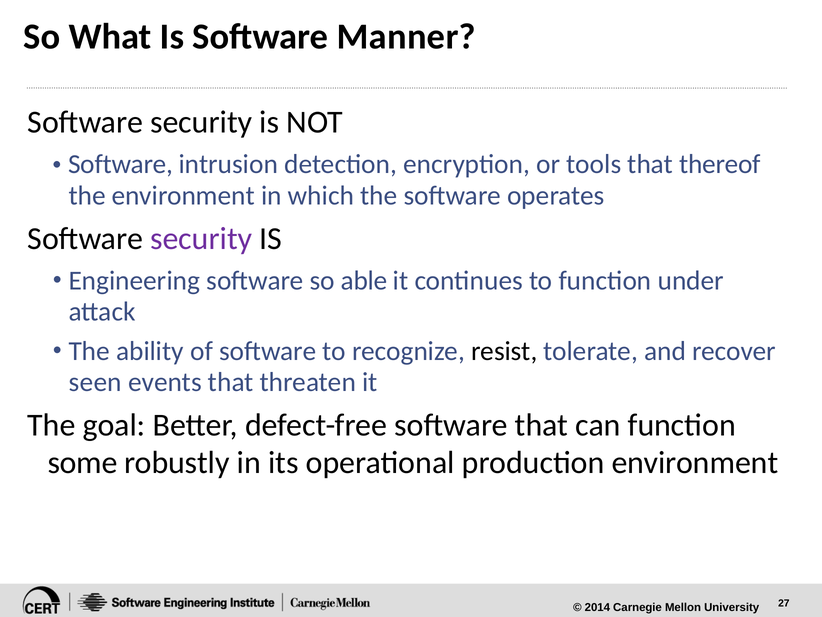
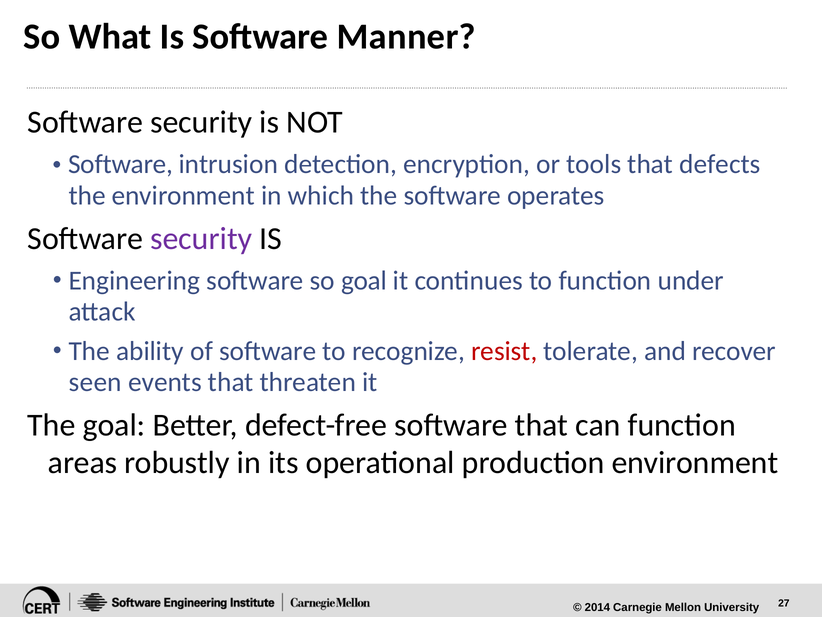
thereof: thereof -> defects (720, 164)
so able: able -> goal (364, 280)
resist colour: black -> red (504, 351)
some: some -> areas (83, 462)
